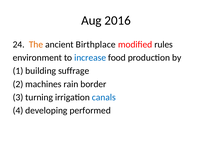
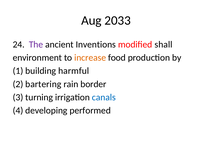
2016: 2016 -> 2033 (118, 21)
The colour: orange -> purple (36, 44)
Birthplace: Birthplace -> Inventions (96, 44)
rules: rules -> shall (164, 44)
increase colour: blue -> orange (90, 58)
suffrage: suffrage -> harmful (74, 71)
machines: machines -> bartering (43, 84)
